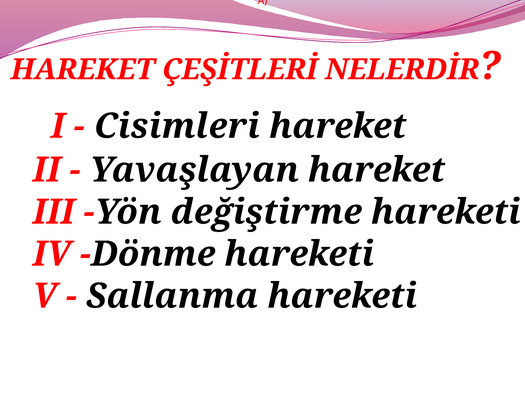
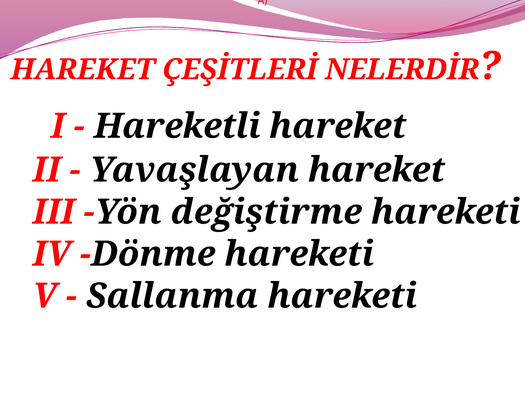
Cisimleri: Cisimleri -> Hareketli (177, 126)
